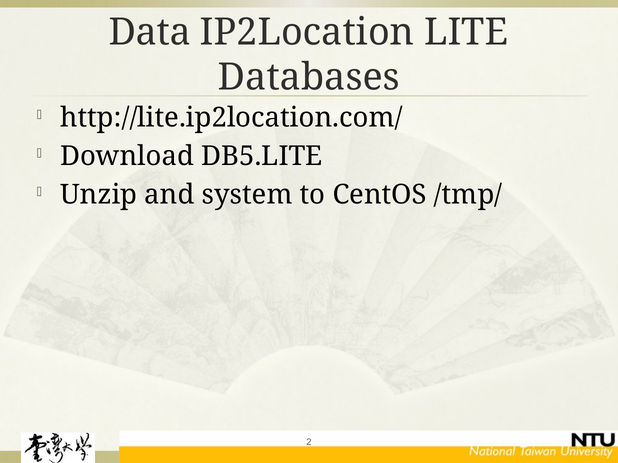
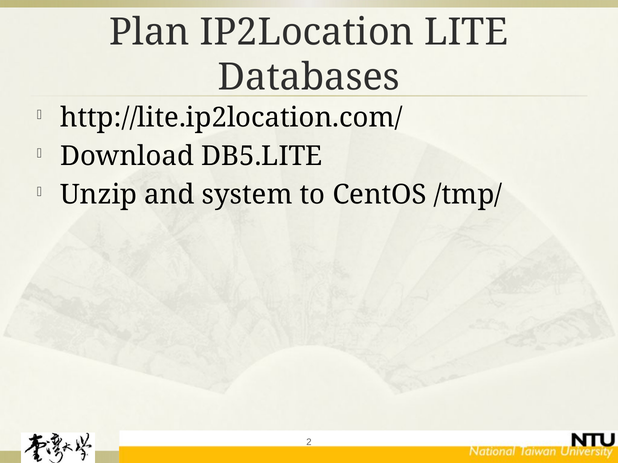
Data: Data -> Plan (150, 32)
